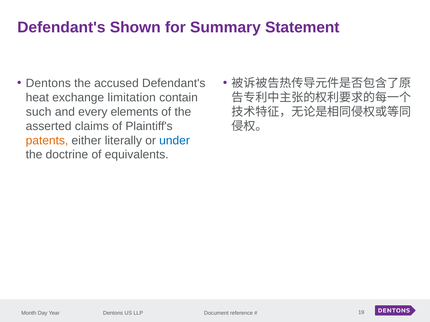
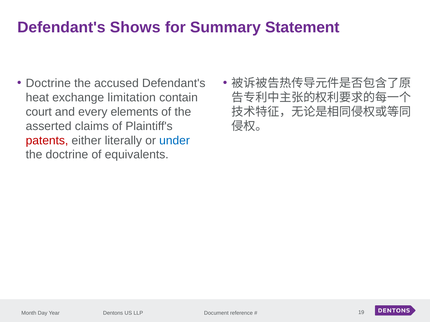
Shown: Shown -> Shows (135, 28)
Dentons: Dentons -> Doctrine (48, 83)
such: such -> court (39, 112)
patents colour: orange -> red (47, 141)
